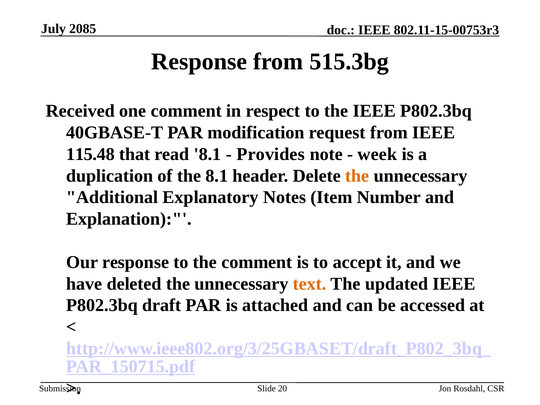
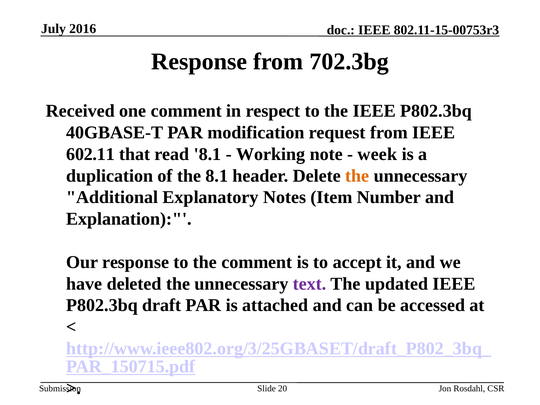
2085: 2085 -> 2016 (83, 29)
515.3bg: 515.3bg -> 702.3bg (349, 61)
115.48: 115.48 -> 602.11 (91, 154)
Provides: Provides -> Working (271, 154)
text colour: orange -> purple (310, 284)
